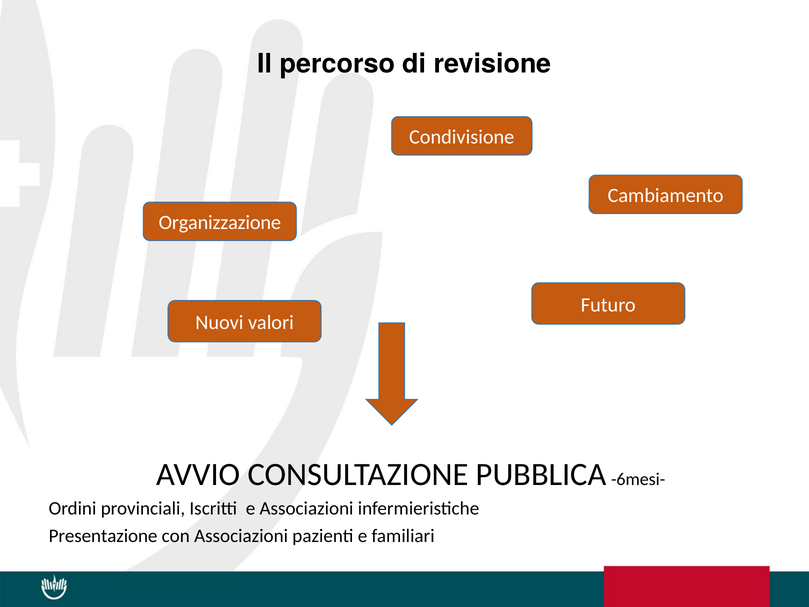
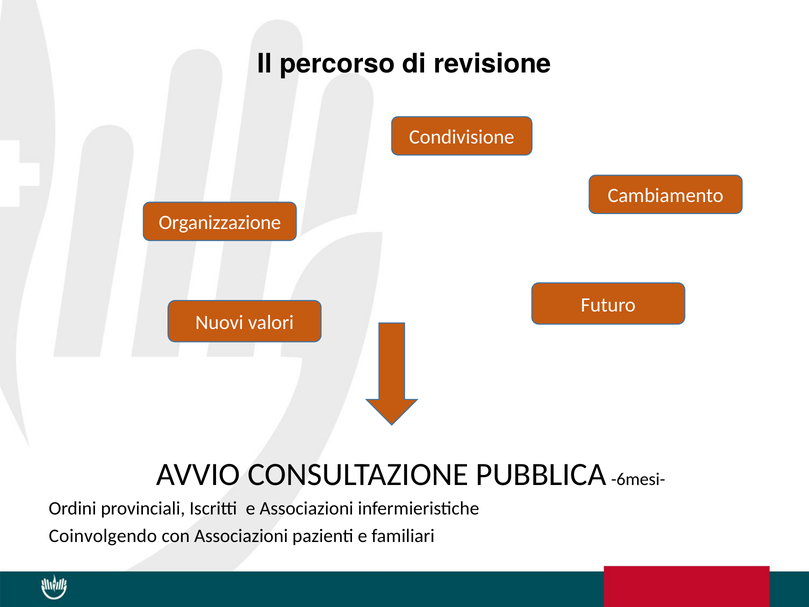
Presentazione: Presentazione -> Coinvolgendo (103, 535)
